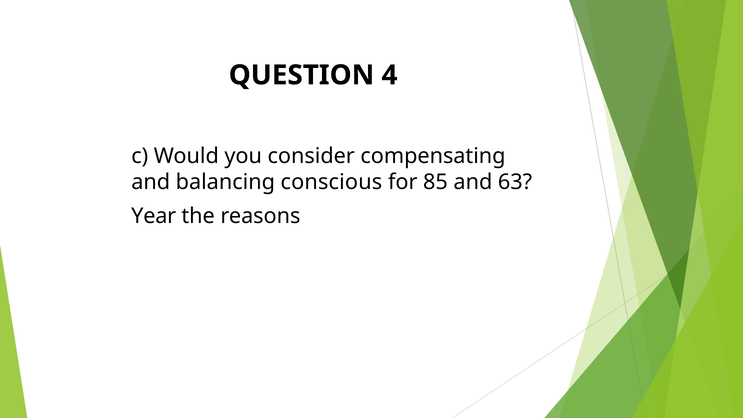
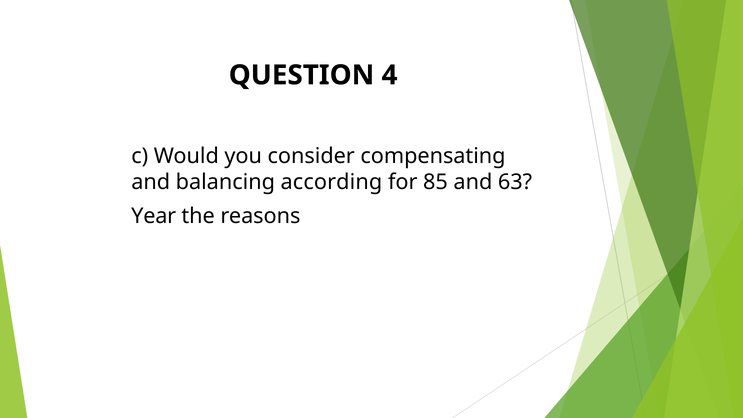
conscious: conscious -> according (331, 182)
